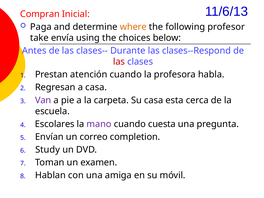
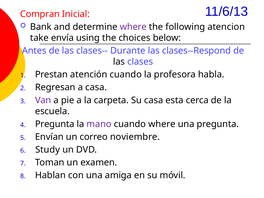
Paga: Paga -> Bank (41, 27)
where colour: orange -> purple (133, 27)
profesor: profesor -> atencion (226, 27)
las colour: red -> black (119, 62)
Escolares: Escolares -> Pregunta (55, 124)
cuando cuesta: cuesta -> where (162, 124)
completion: completion -> noviembre (135, 137)
